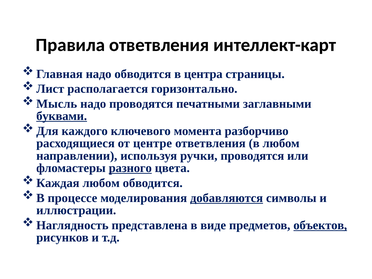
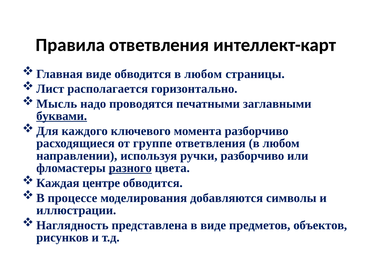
Главная надо: надо -> виде (99, 74)
обводится в центра: центра -> любом (203, 74)
центре: центре -> группе (153, 143)
ручки проводятся: проводятся -> разборчиво (252, 156)
Каждая любом: любом -> центре (101, 183)
добавляются underline: present -> none (227, 198)
объектов underline: present -> none (320, 225)
